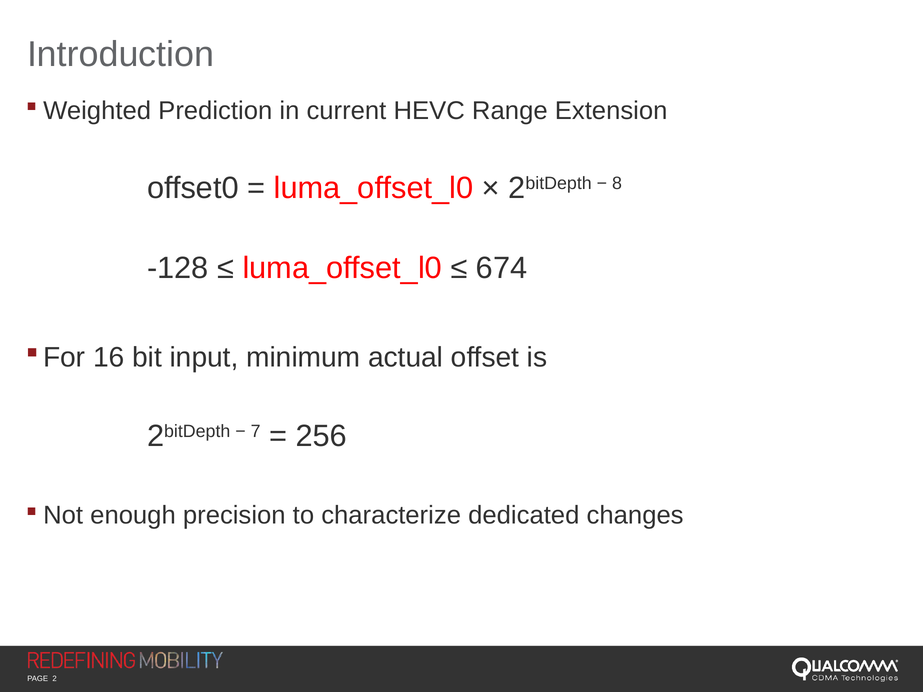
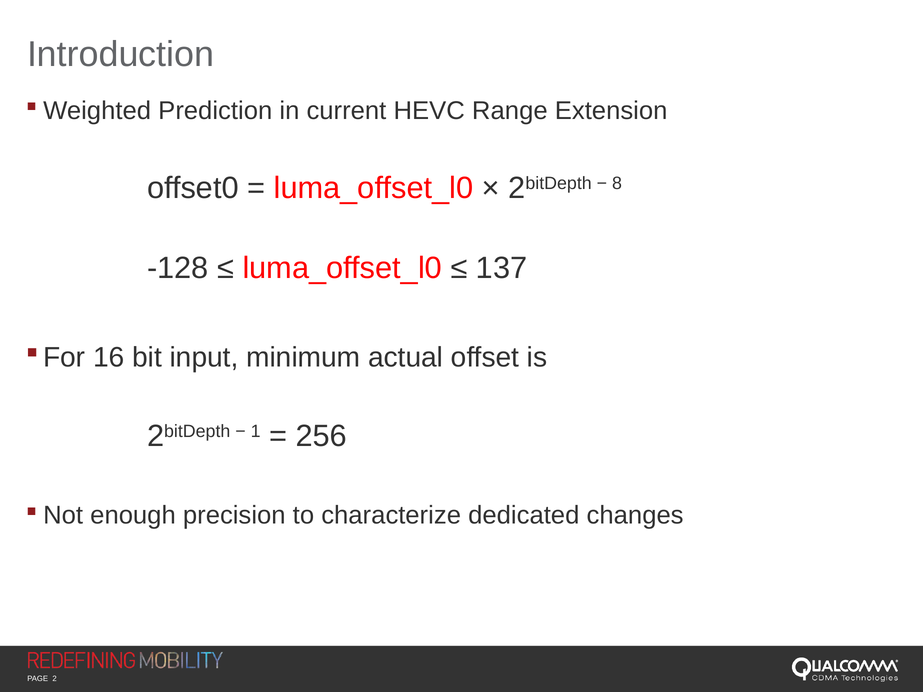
674: 674 -> 137 (502, 268)
7: 7 -> 1 (256, 431)
